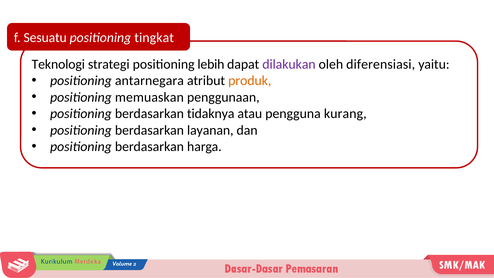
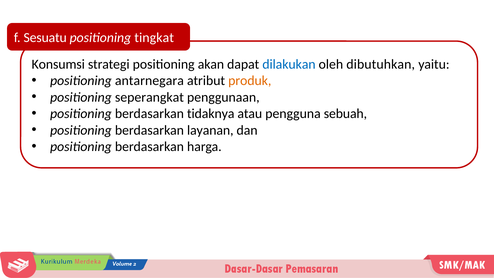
Teknologi: Teknologi -> Konsumsi (58, 64)
lebih: lebih -> akan (211, 64)
dilakukan colour: purple -> blue (289, 64)
diferensiasi: diferensiasi -> dibutuhkan (381, 64)
memuaskan: memuaskan -> seperangkat (149, 97)
kurang: kurang -> sebuah (345, 114)
